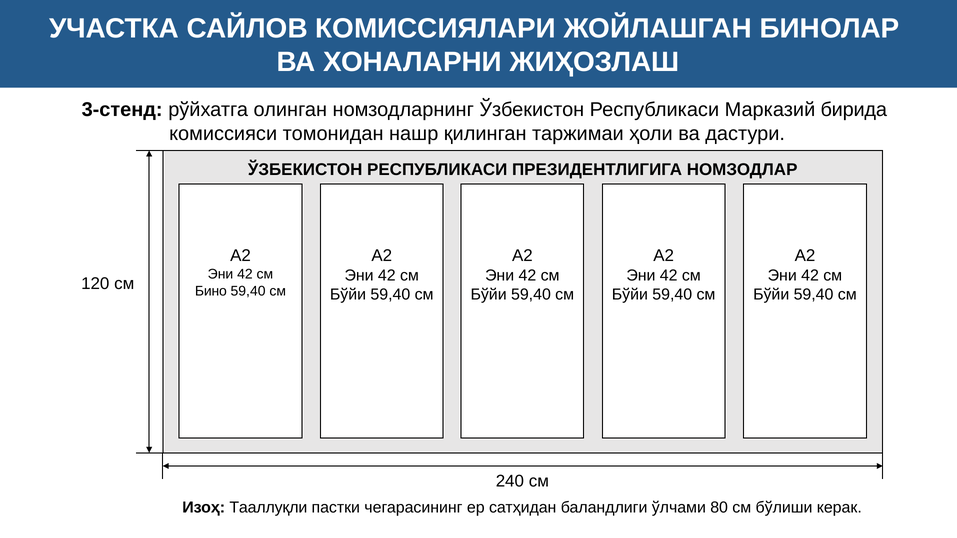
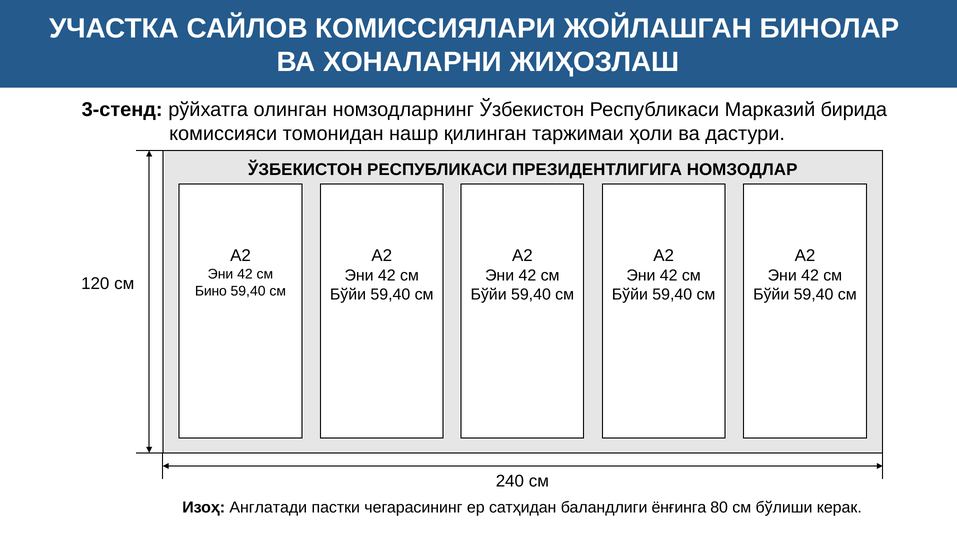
Тааллуқли: Тааллуқли -> Англатади (268, 508)
ўлчами: ўлчами -> ёнғинга (679, 508)
